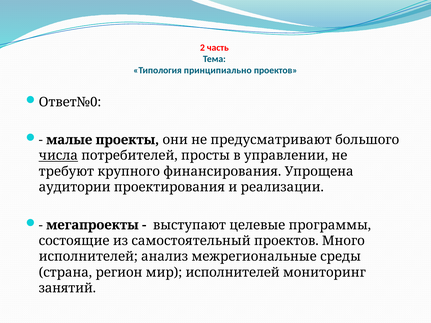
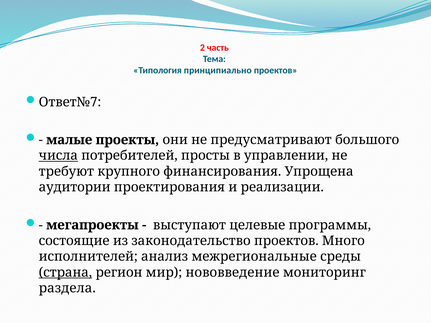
Ответ№0: Ответ№0 -> Ответ№7 (70, 102)
самостоятельный: самостоятельный -> законодательство (191, 241)
страна underline: none -> present (65, 273)
мир исполнителей: исполнителей -> нововведение (233, 273)
занятий: занятий -> раздела (67, 288)
